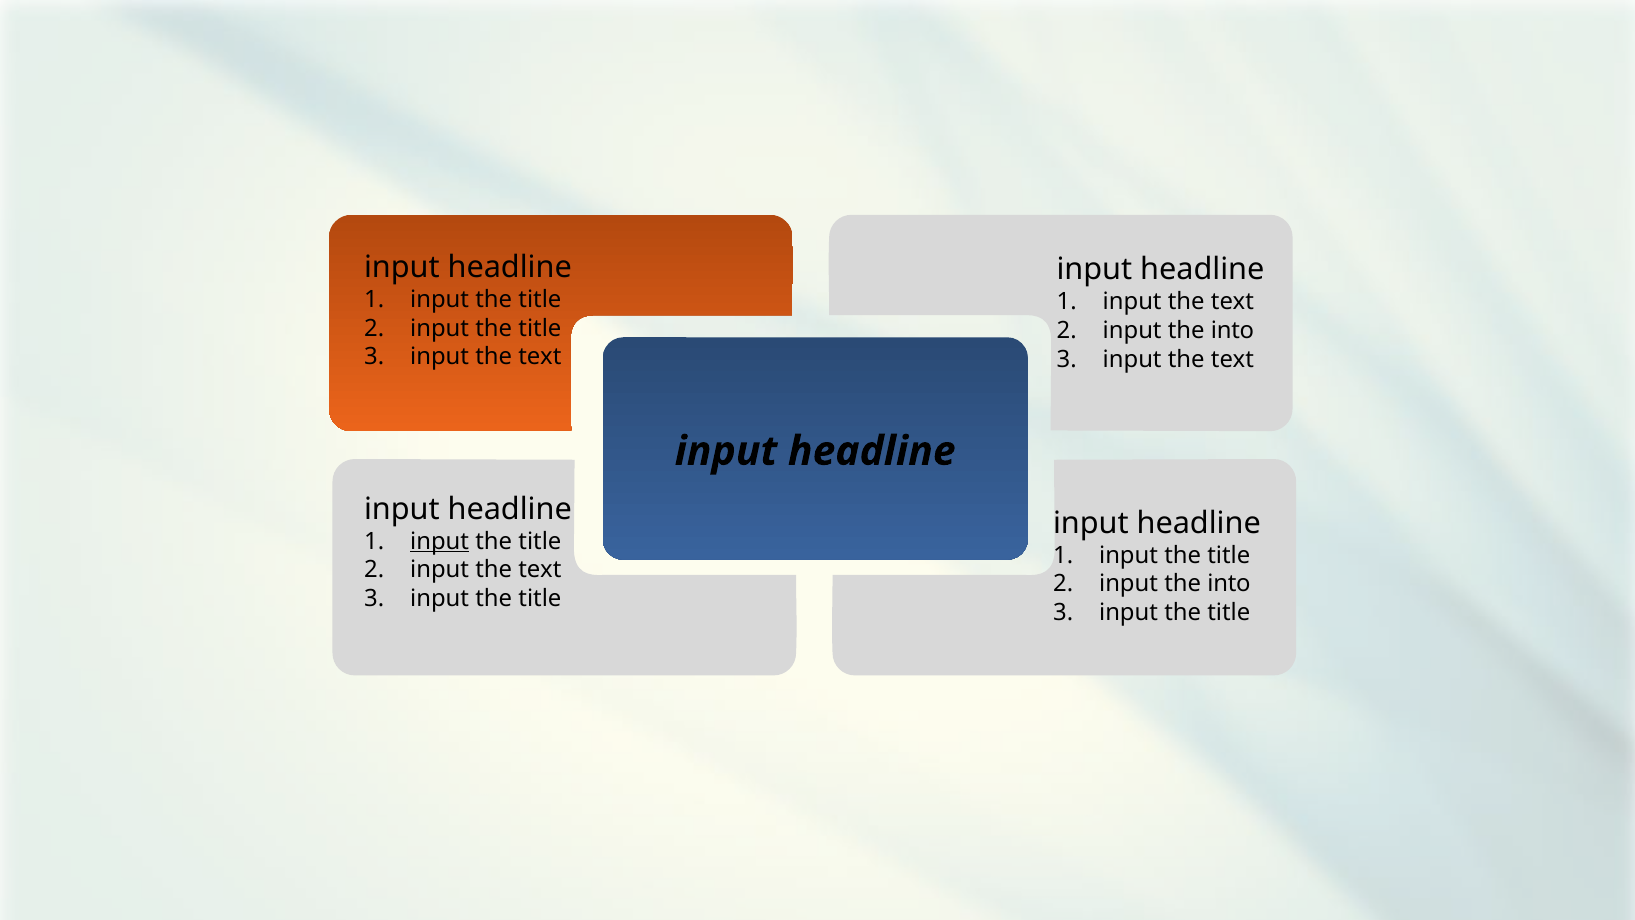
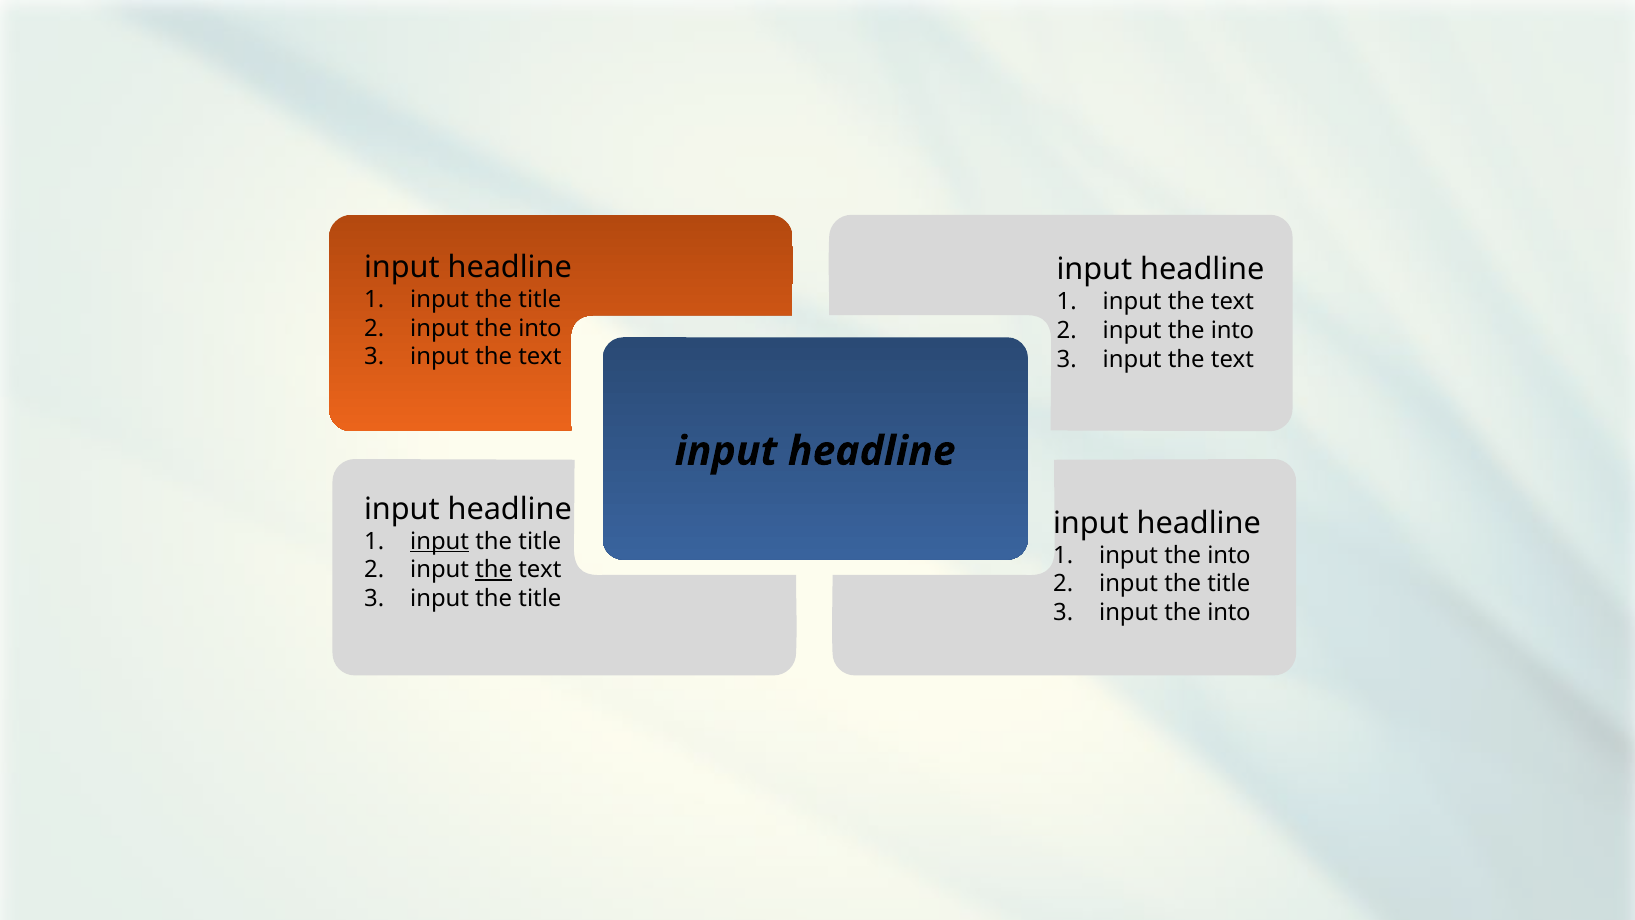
title: title -> into (540, 328)
title: title -> into (1229, 555)
the underline: none -> present (494, 570)
into: into -> title (1229, 584)
title: title -> into (1229, 612)
